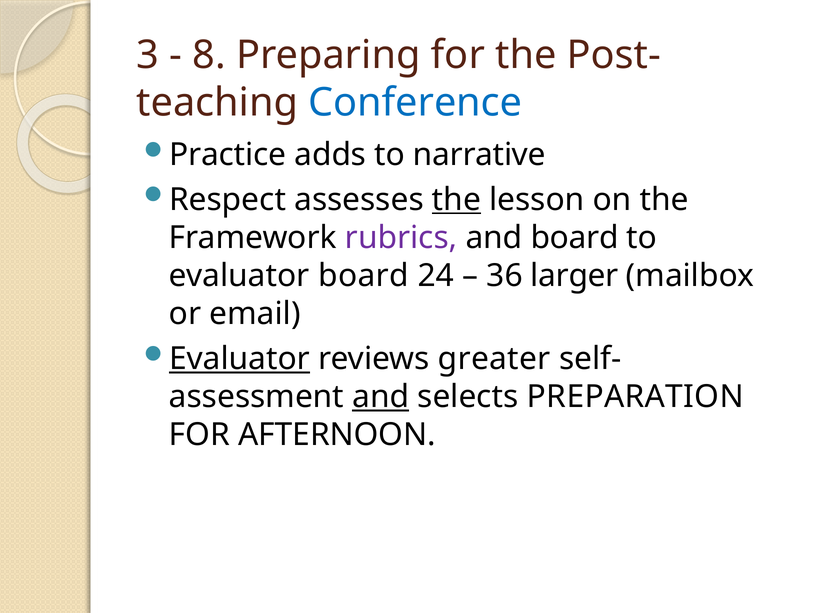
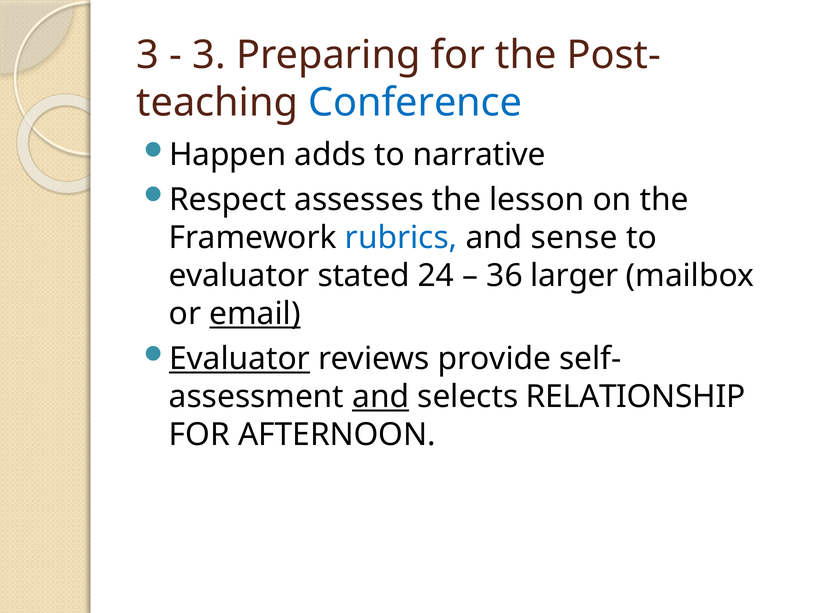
8: 8 -> 3 (209, 55)
Practice: Practice -> Happen (228, 155)
the underline: present -> none (456, 199)
rubrics colour: purple -> blue (401, 238)
and board: board -> sense (574, 238)
evaluator board: board -> stated (364, 276)
email underline: none -> present (255, 314)
greater: greater -> provide (494, 359)
PREPARATION: PREPARATION -> RELATIONSHIP (636, 397)
